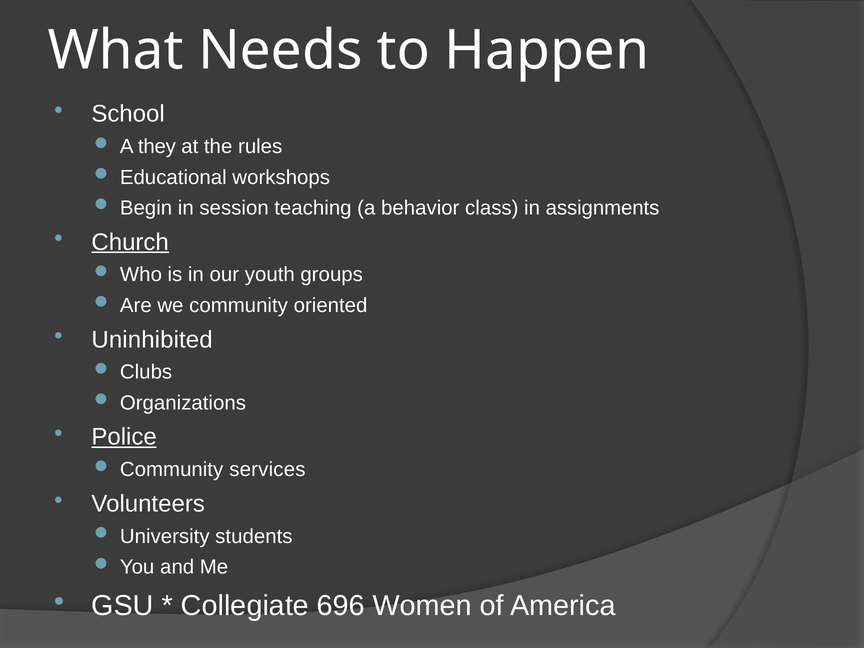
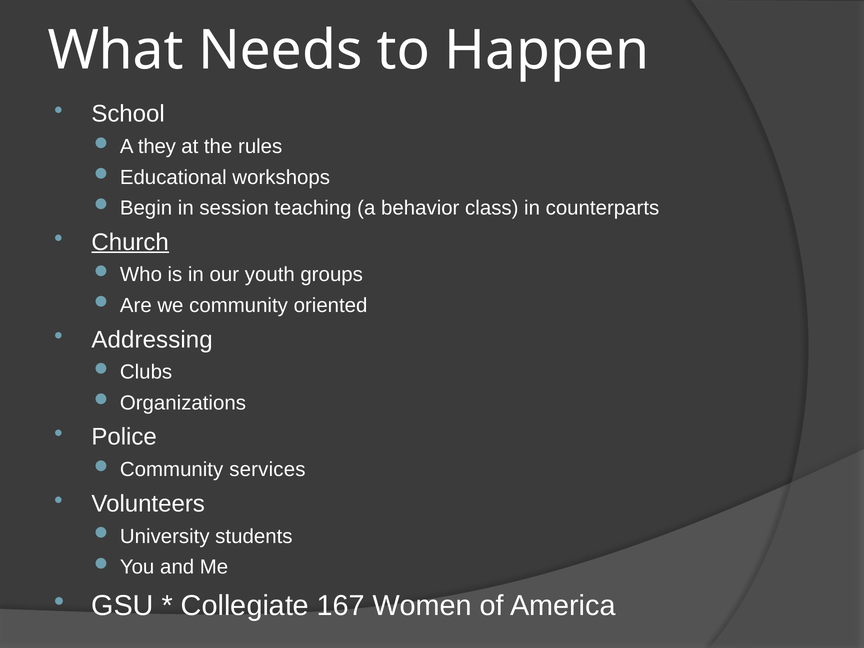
assignments: assignments -> counterparts (602, 208)
Uninhibited: Uninhibited -> Addressing (152, 340)
Police underline: present -> none (124, 437)
696: 696 -> 167 (341, 606)
